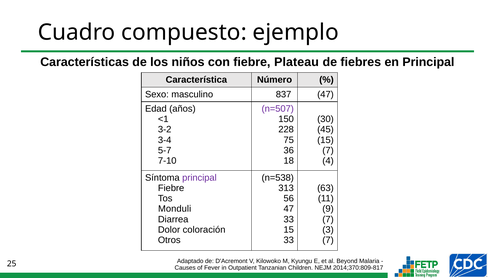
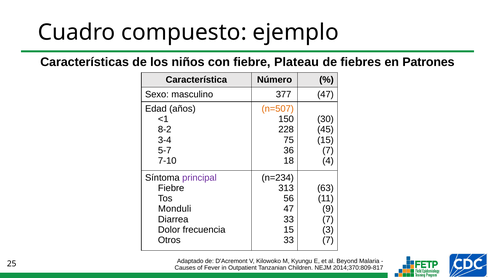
en Principal: Principal -> Patrones (428, 62)
837: 837 -> 377 (284, 94)
n=507 colour: purple -> orange (278, 109)
3-2: 3-2 -> 8-2 (165, 130)
n=538: n=538 -> n=234 (278, 178)
coloración: coloración -> frecuencia (204, 230)
